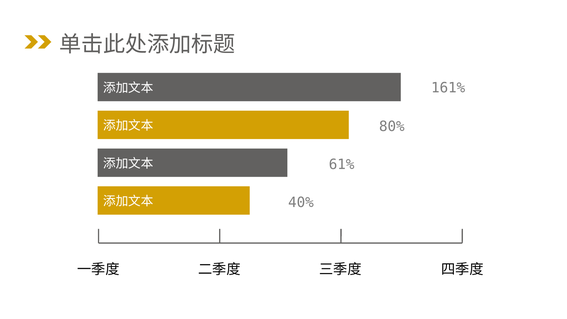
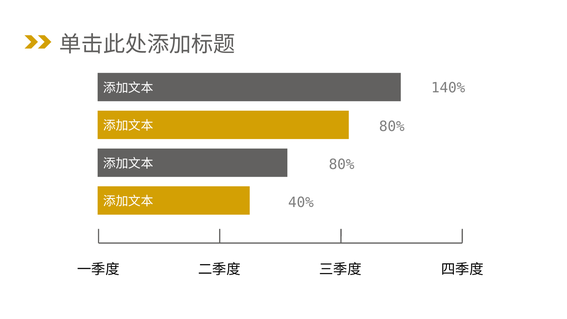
161%: 161% -> 140% (448, 88)
61%: 61% -> 80% (342, 164)
